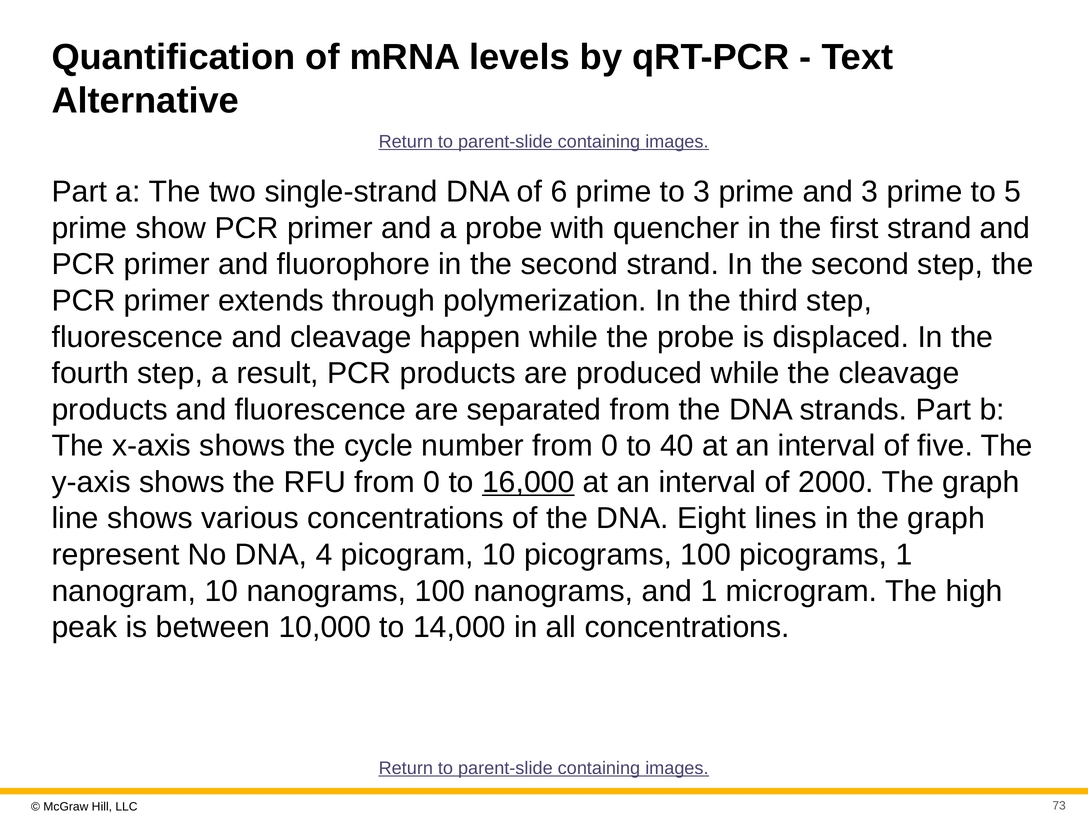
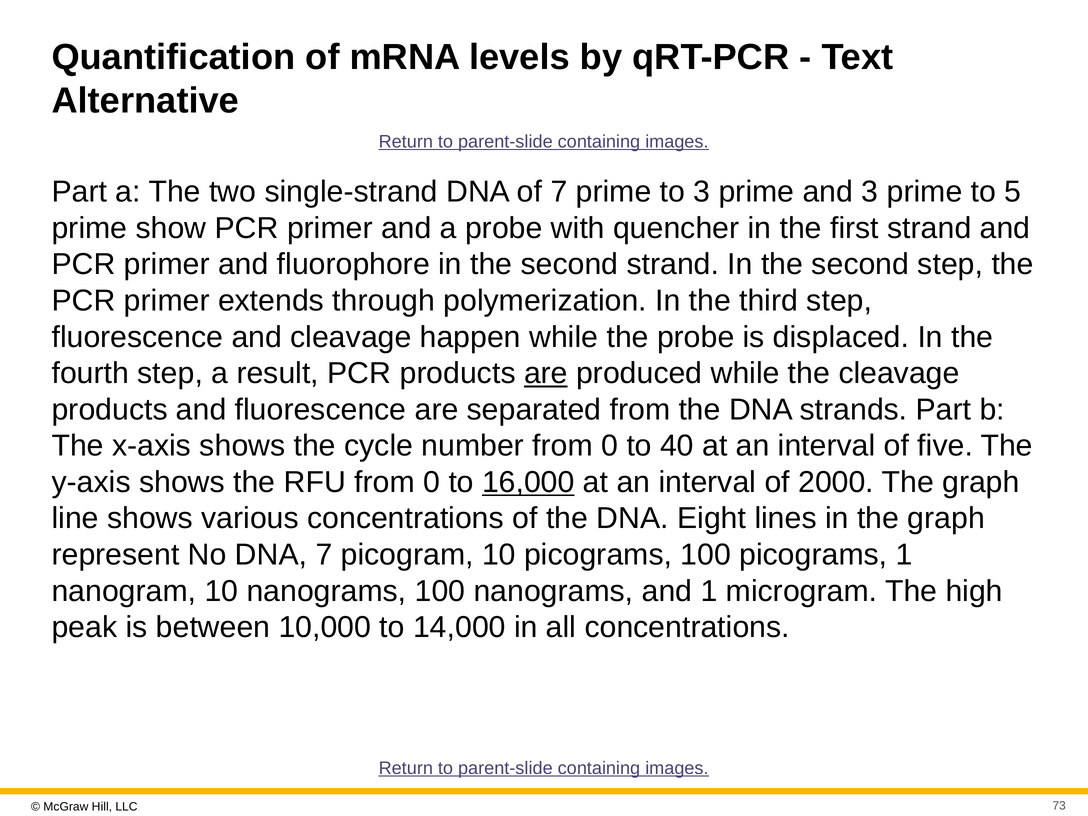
of 6: 6 -> 7 (559, 192)
are underline: none -> present (546, 373)
DNA 4: 4 -> 7 (324, 555)
